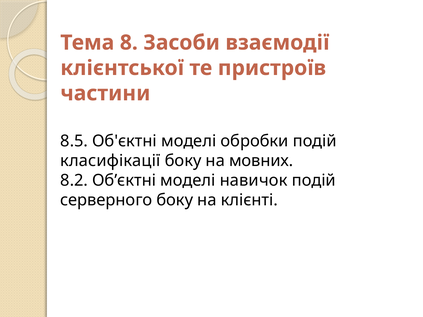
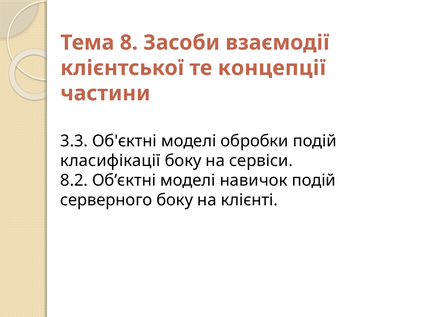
пристроїв: пристроїв -> концепції (272, 68)
8.5: 8.5 -> 3.3 (74, 141)
мовних: мовних -> сервіси (261, 161)
